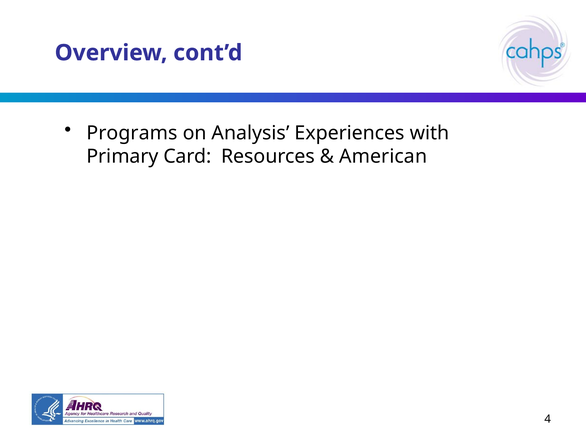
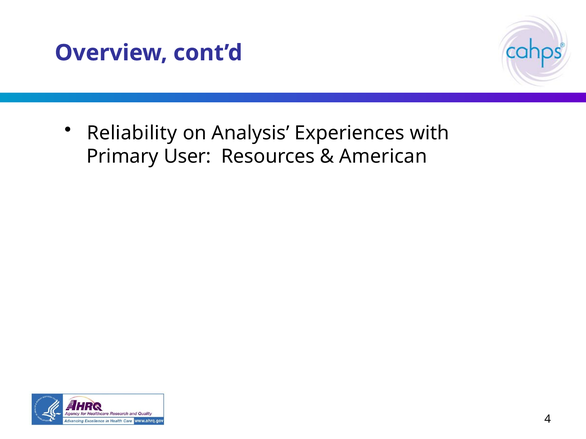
Programs: Programs -> Reliability (132, 133)
Card: Card -> User (187, 157)
